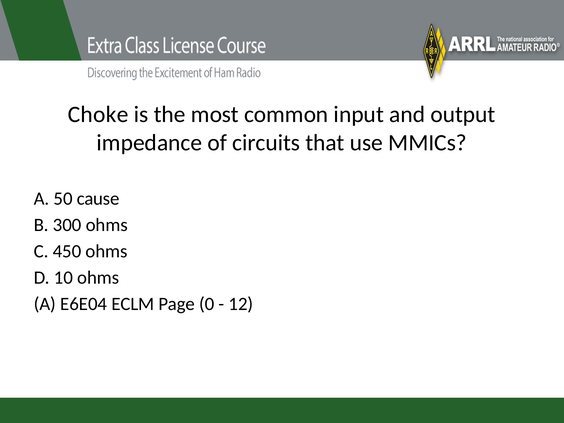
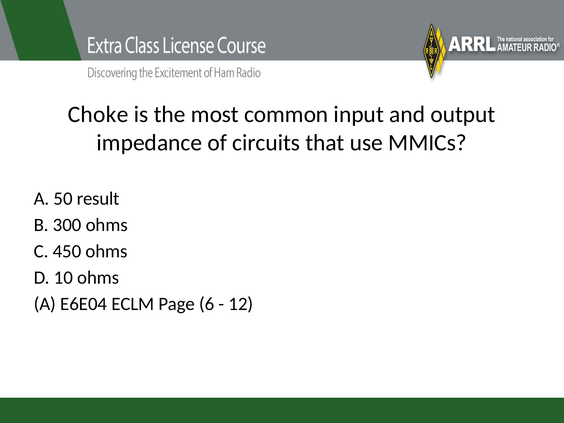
cause: cause -> result (98, 199)
0: 0 -> 6 (207, 304)
